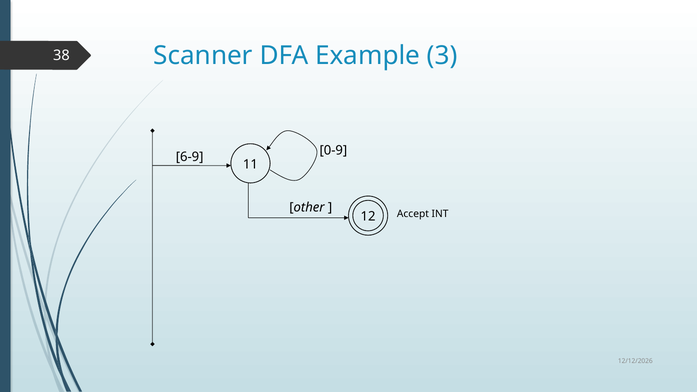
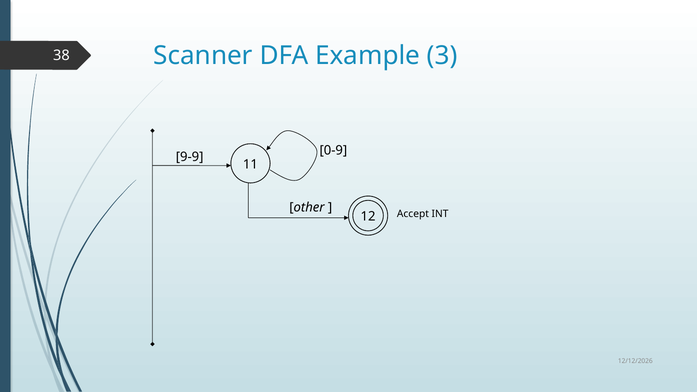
6-9: 6-9 -> 9-9 (190, 157)
